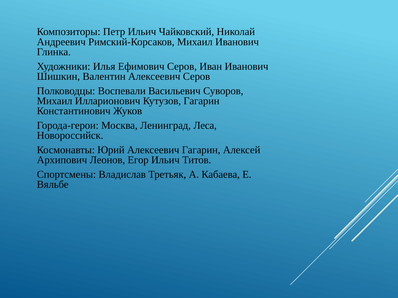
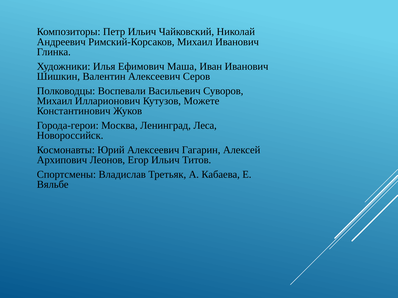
Ефимович Серов: Серов -> Маша (182, 66)
Кутузов Гагарин: Гагарин -> Можете (201, 101)
